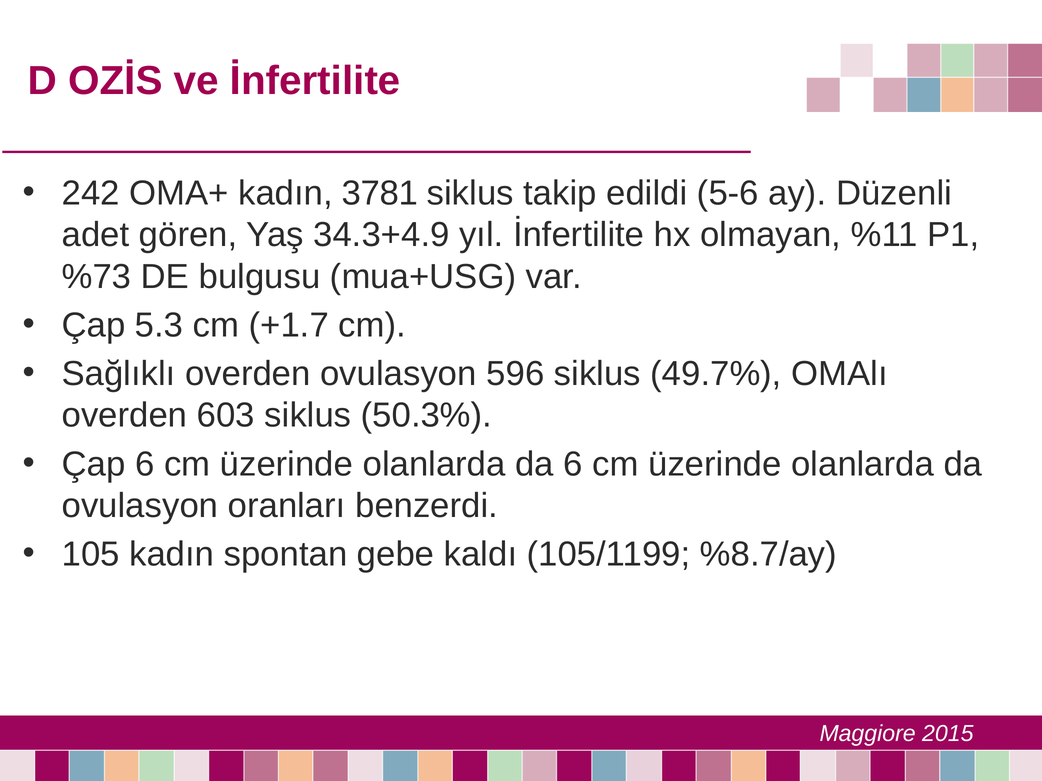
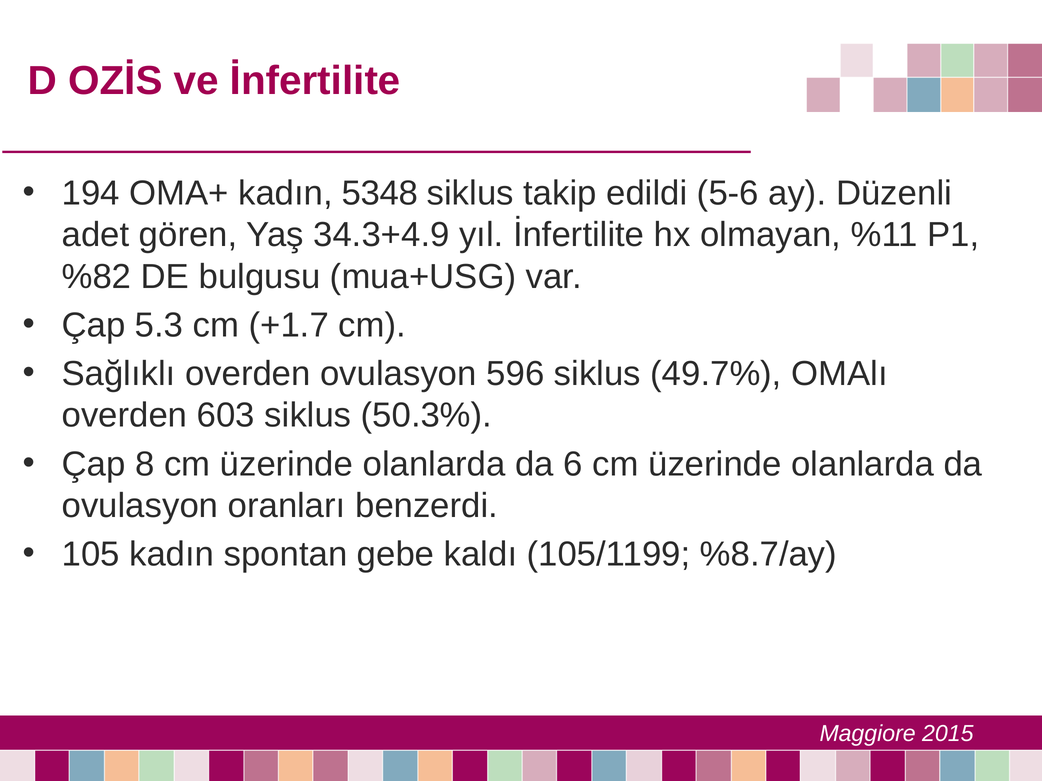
242: 242 -> 194 (91, 193)
3781: 3781 -> 5348 (380, 193)
%73: %73 -> %82 (97, 277)
Çap 6: 6 -> 8 (145, 464)
